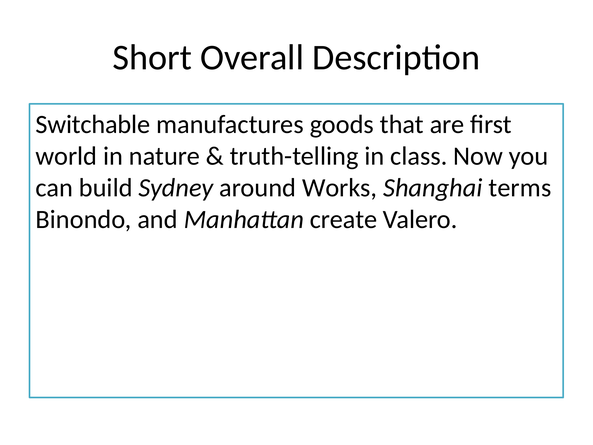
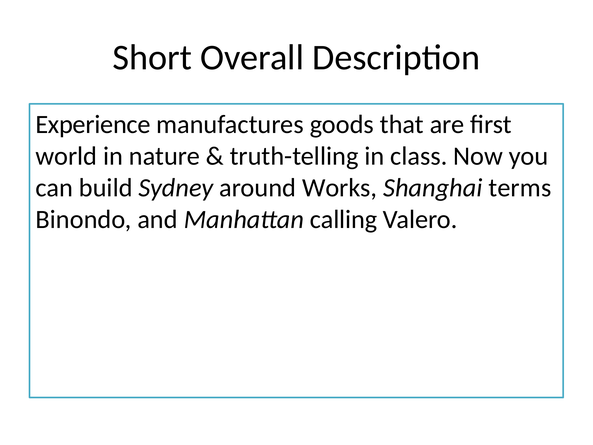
Switchable: Switchable -> Experience (93, 124)
create: create -> calling (344, 219)
